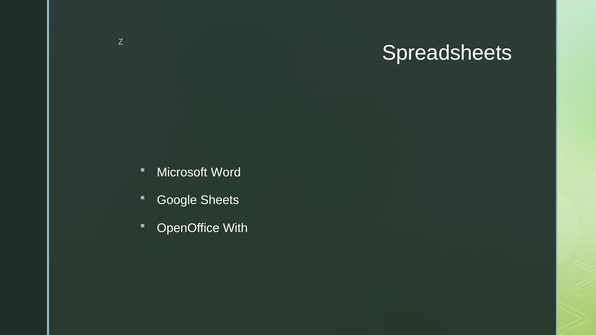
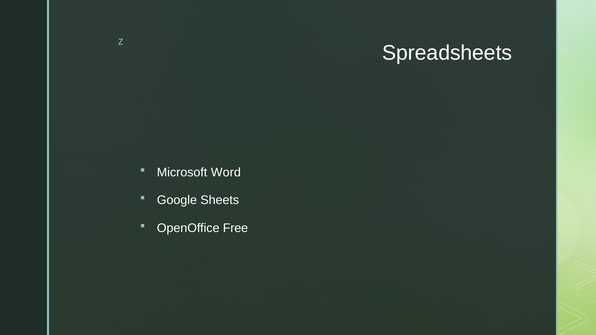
With: With -> Free (235, 228)
